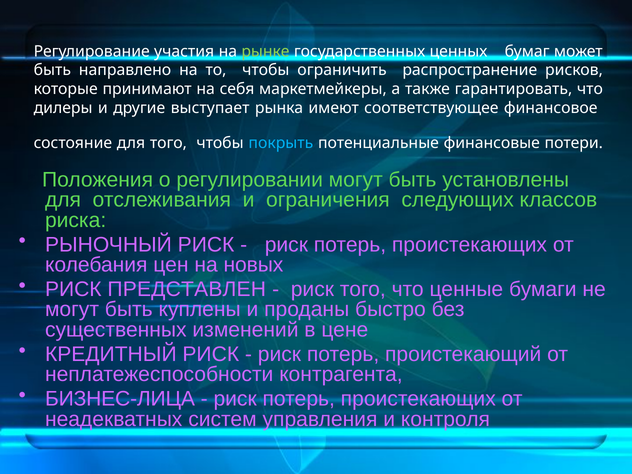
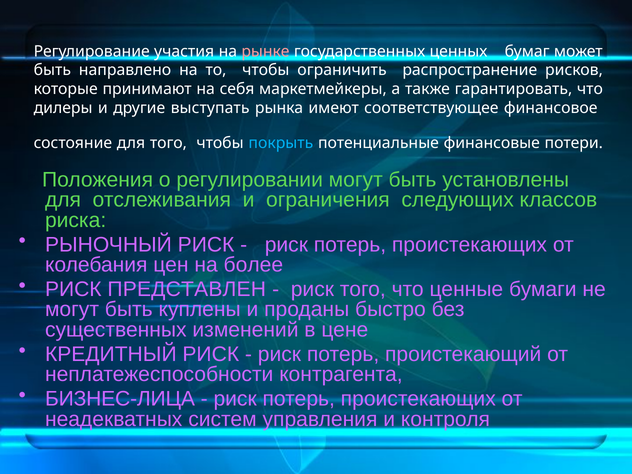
рынке colour: light green -> pink (265, 51)
выступает: выступает -> выступать (210, 108)
новых: новых -> более (253, 265)
